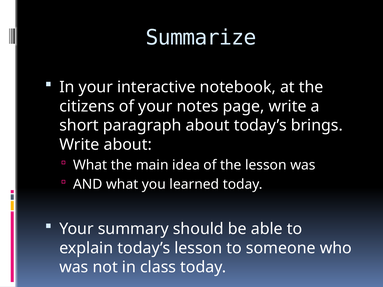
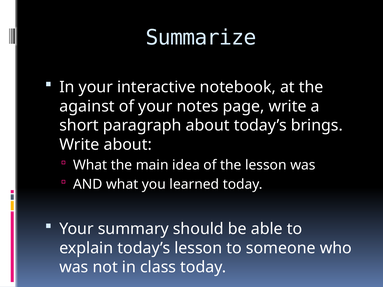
citizens: citizens -> against (87, 106)
